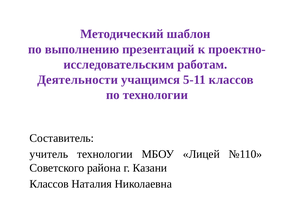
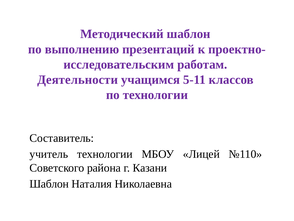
Классов: Классов -> Шаблон (49, 184)
